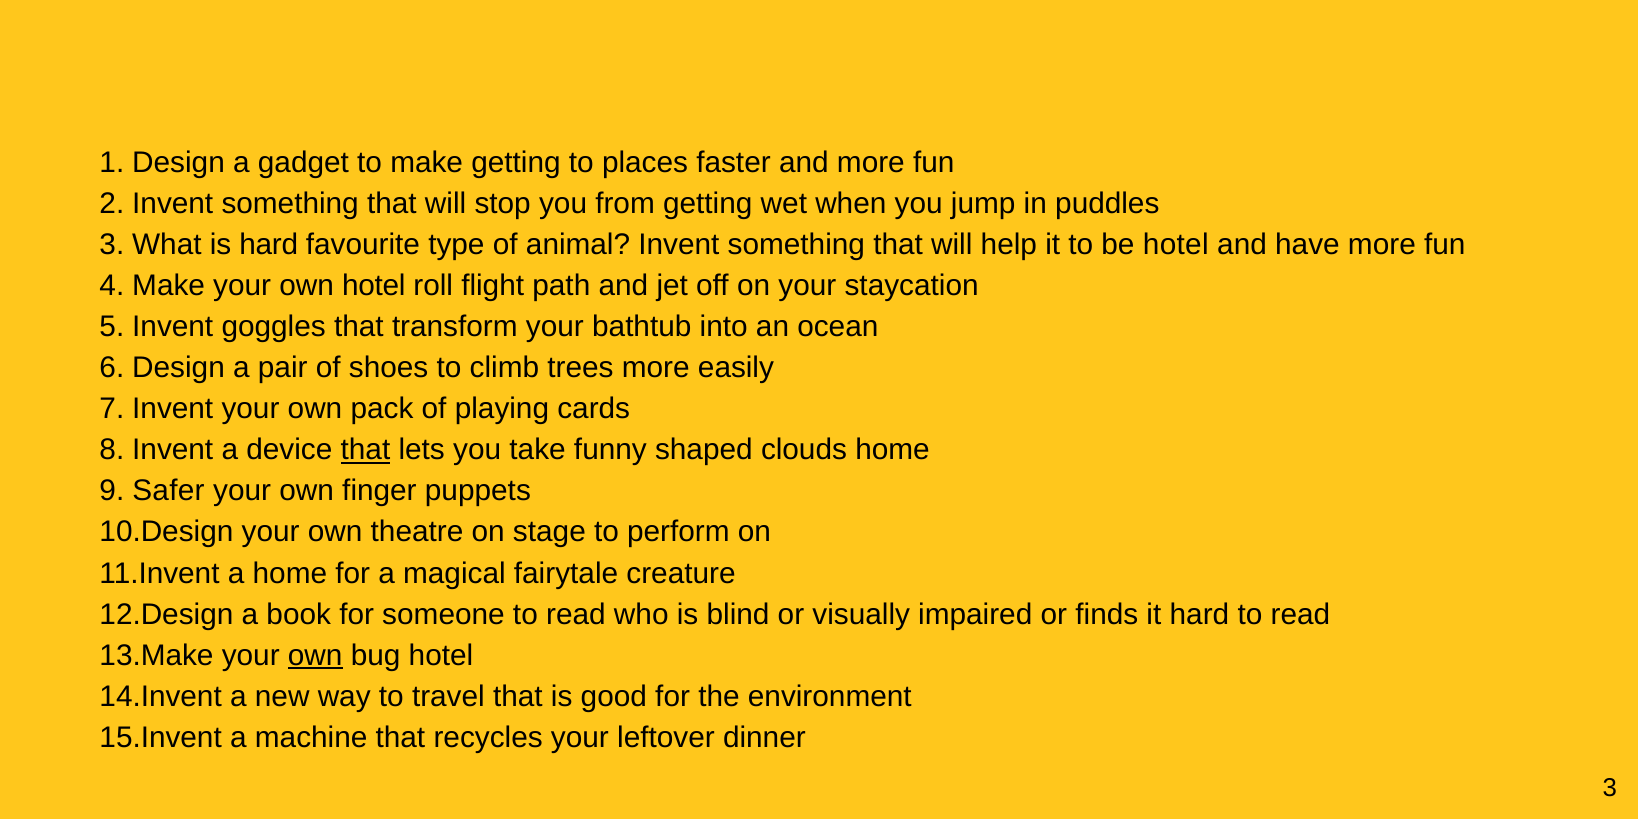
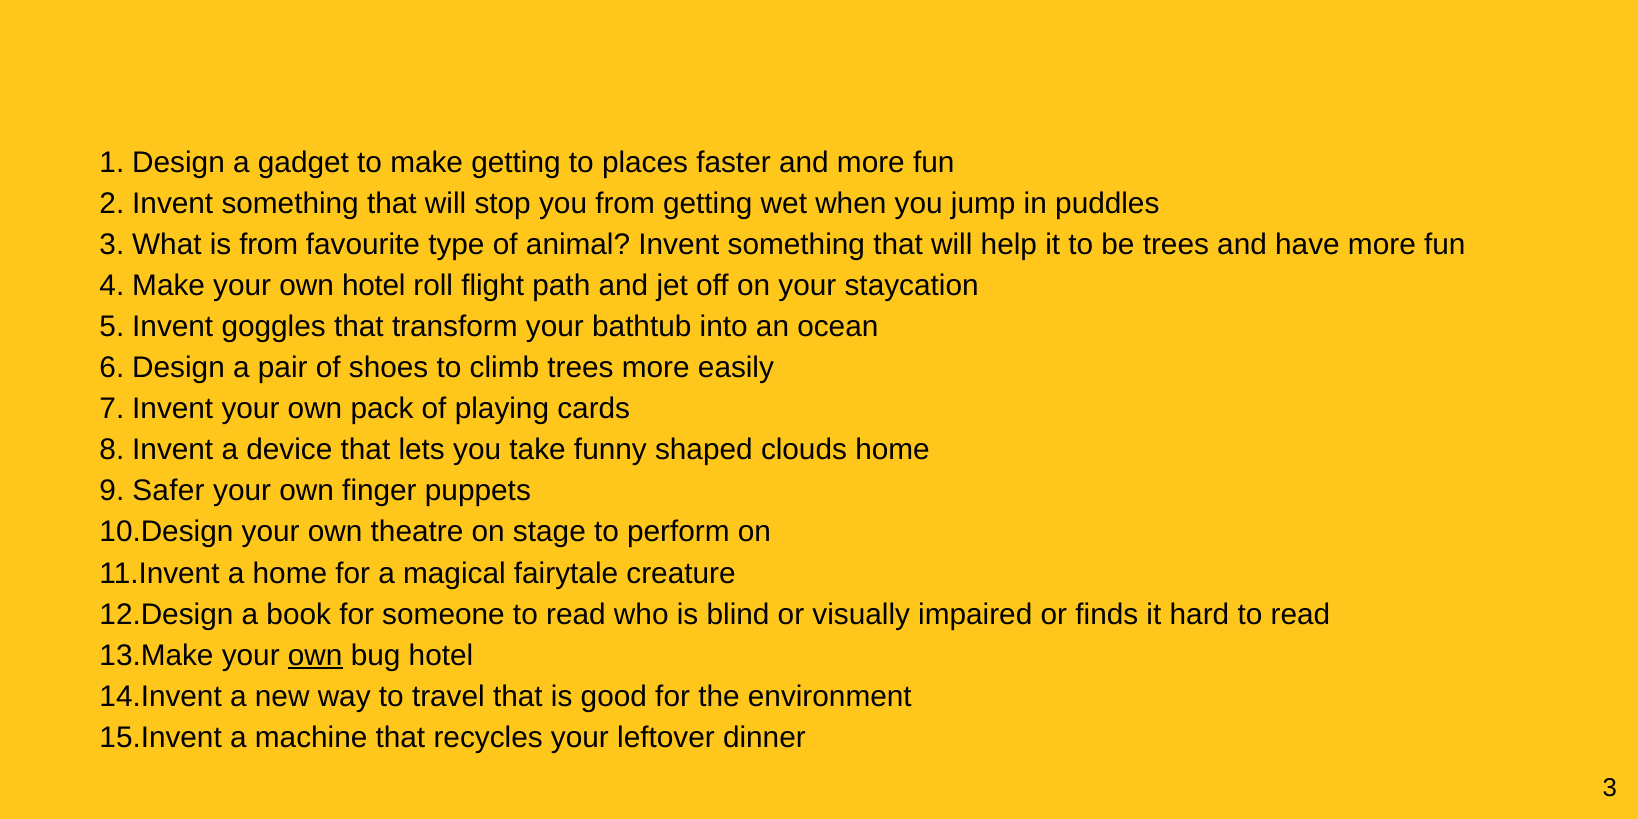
is hard: hard -> from (269, 245)
be hotel: hotel -> trees (1176, 245)
that underline: present -> none (365, 450)
